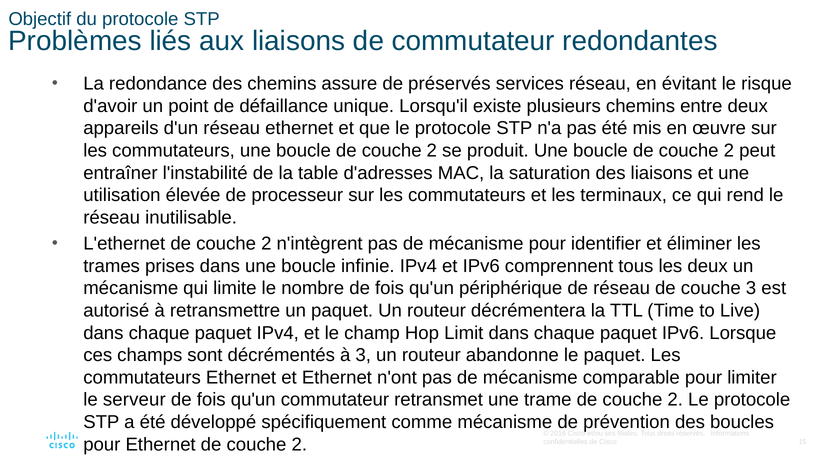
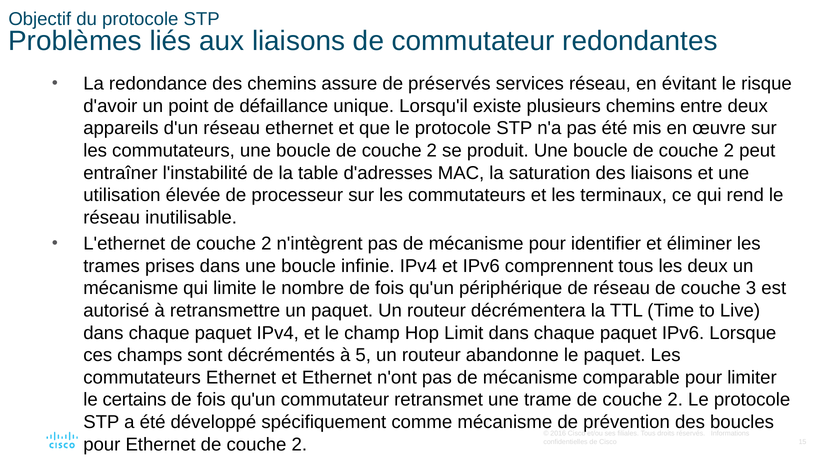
à 3: 3 -> 5 (363, 355)
serveur: serveur -> certains (134, 400)
